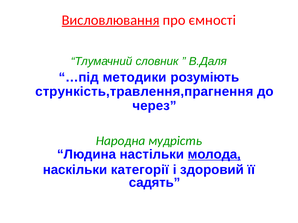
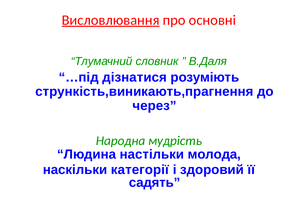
ємності: ємності -> основні (212, 20)
методики: методики -> дізнатися (135, 77)
стрункість,травлення,прагнення: стрункість,травлення,прагнення -> стрункість,виникають,прагнення (144, 92)
молода underline: present -> none (214, 155)
